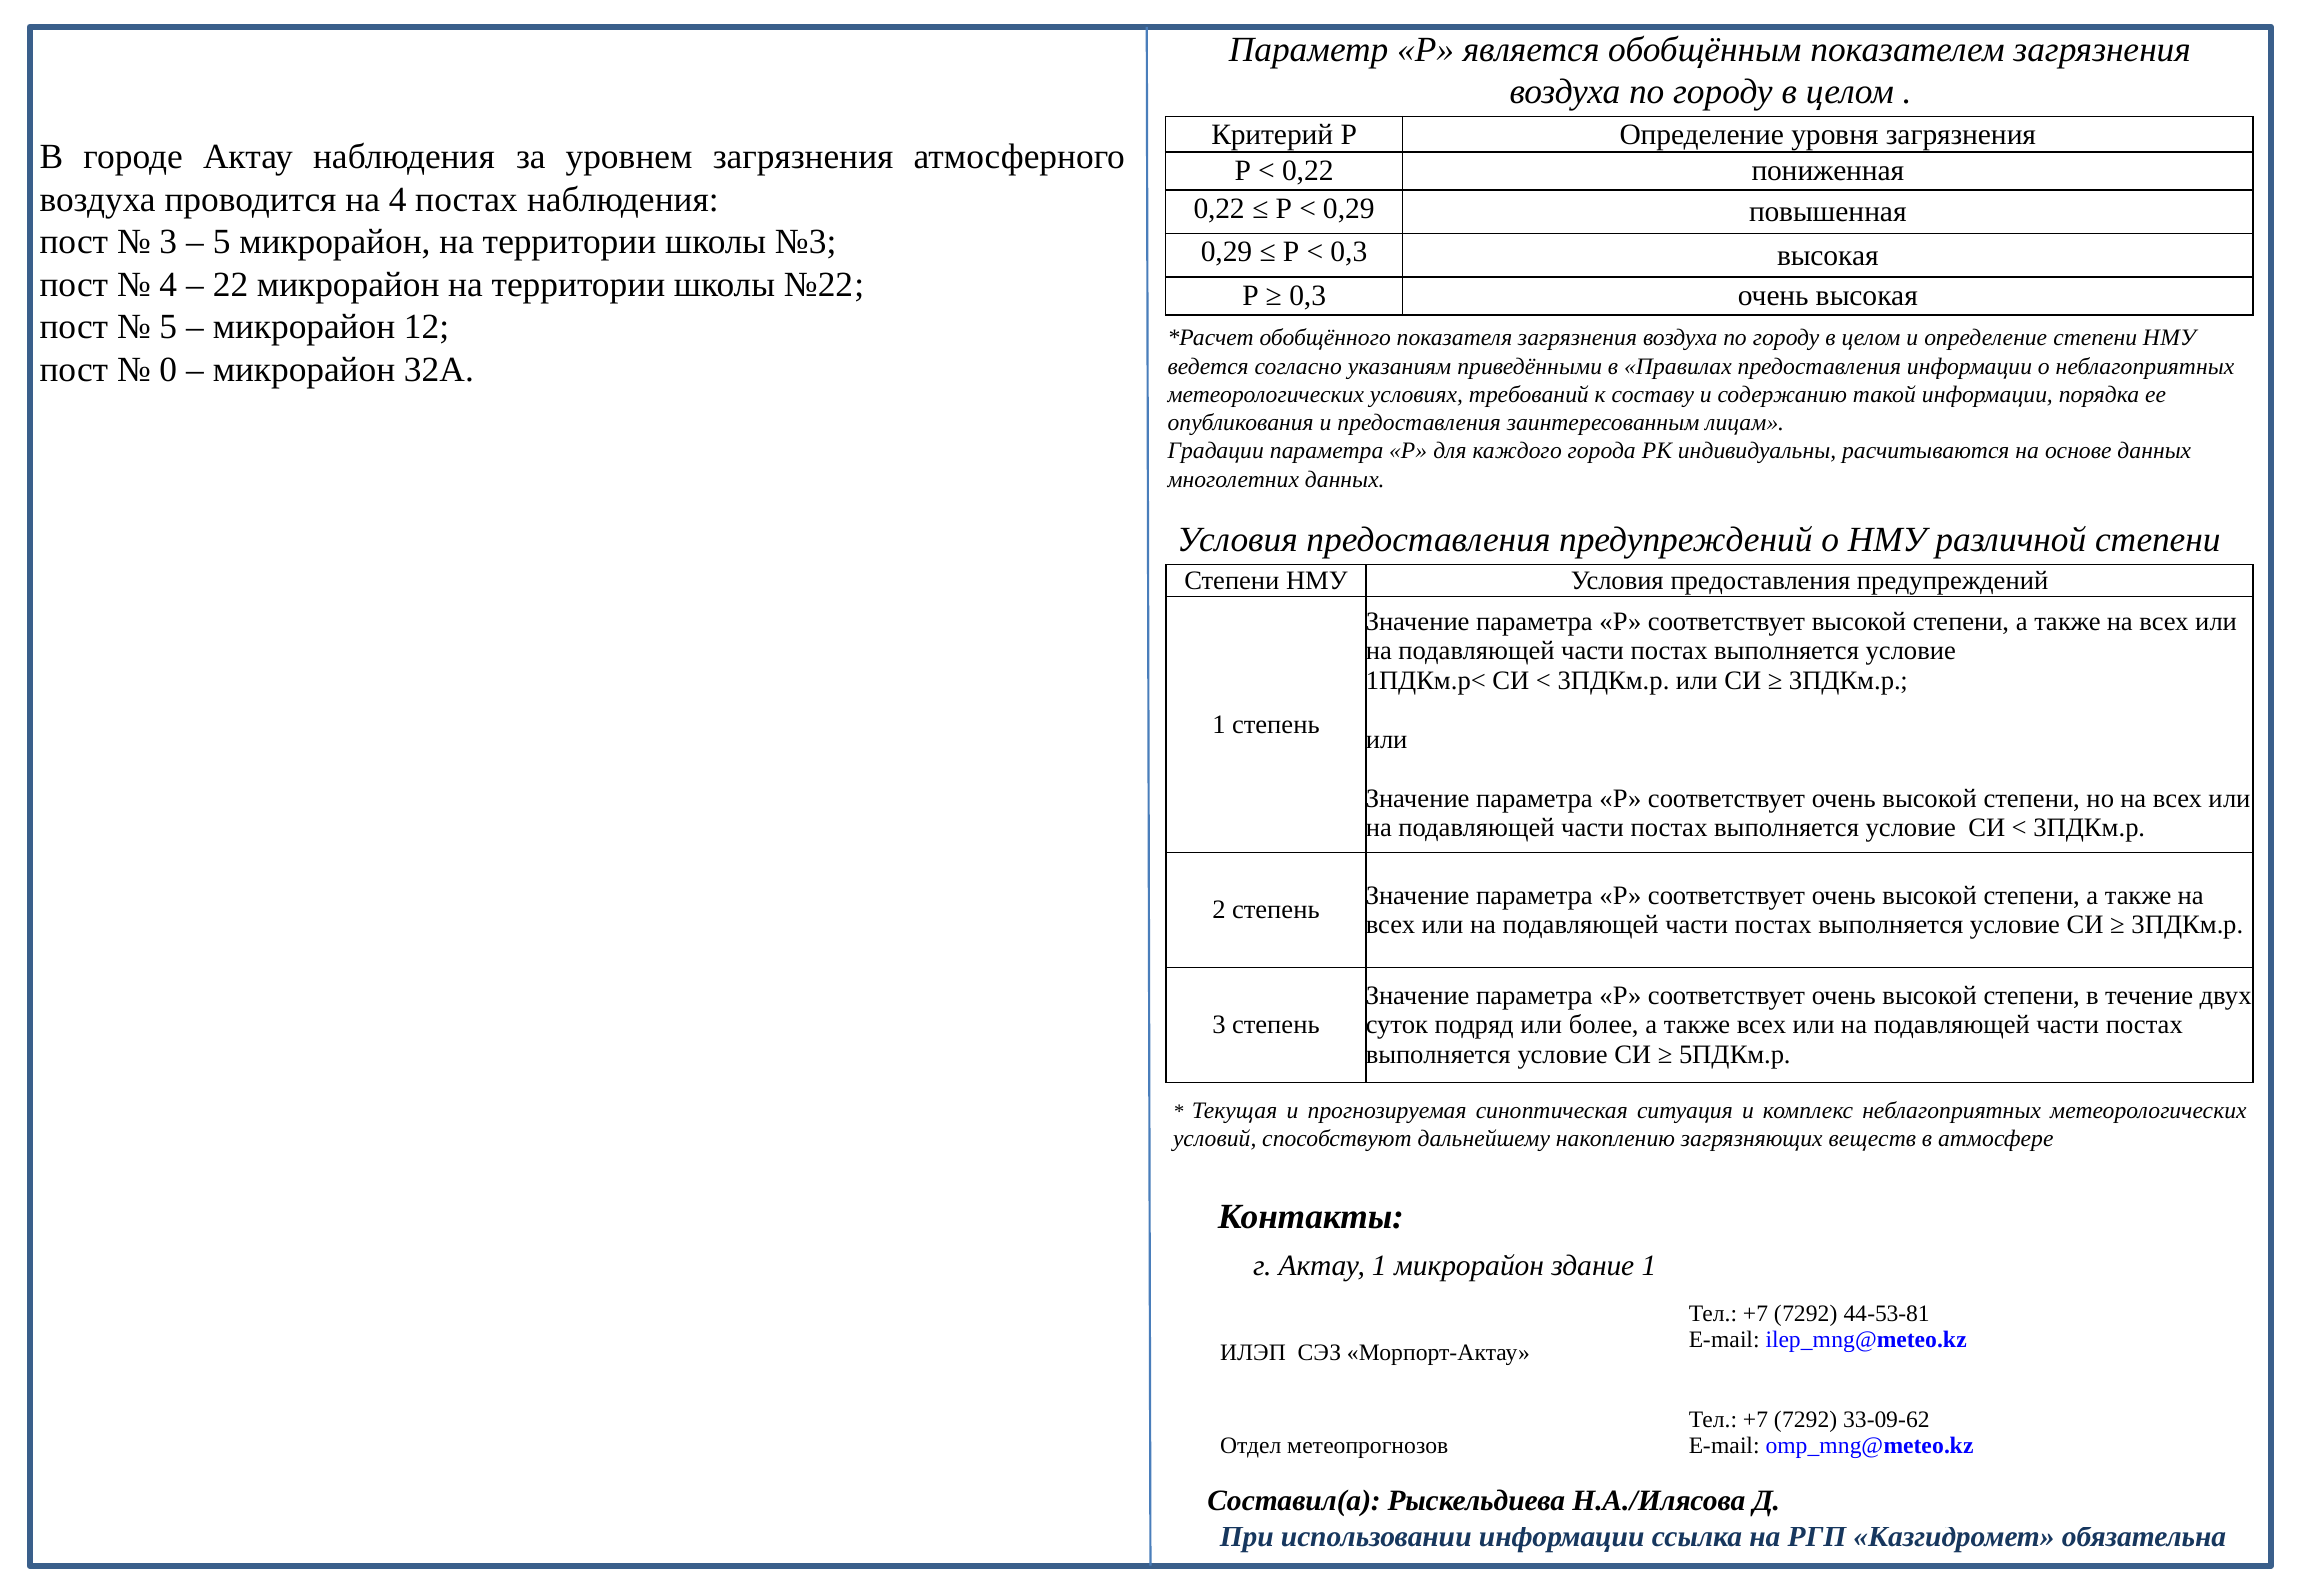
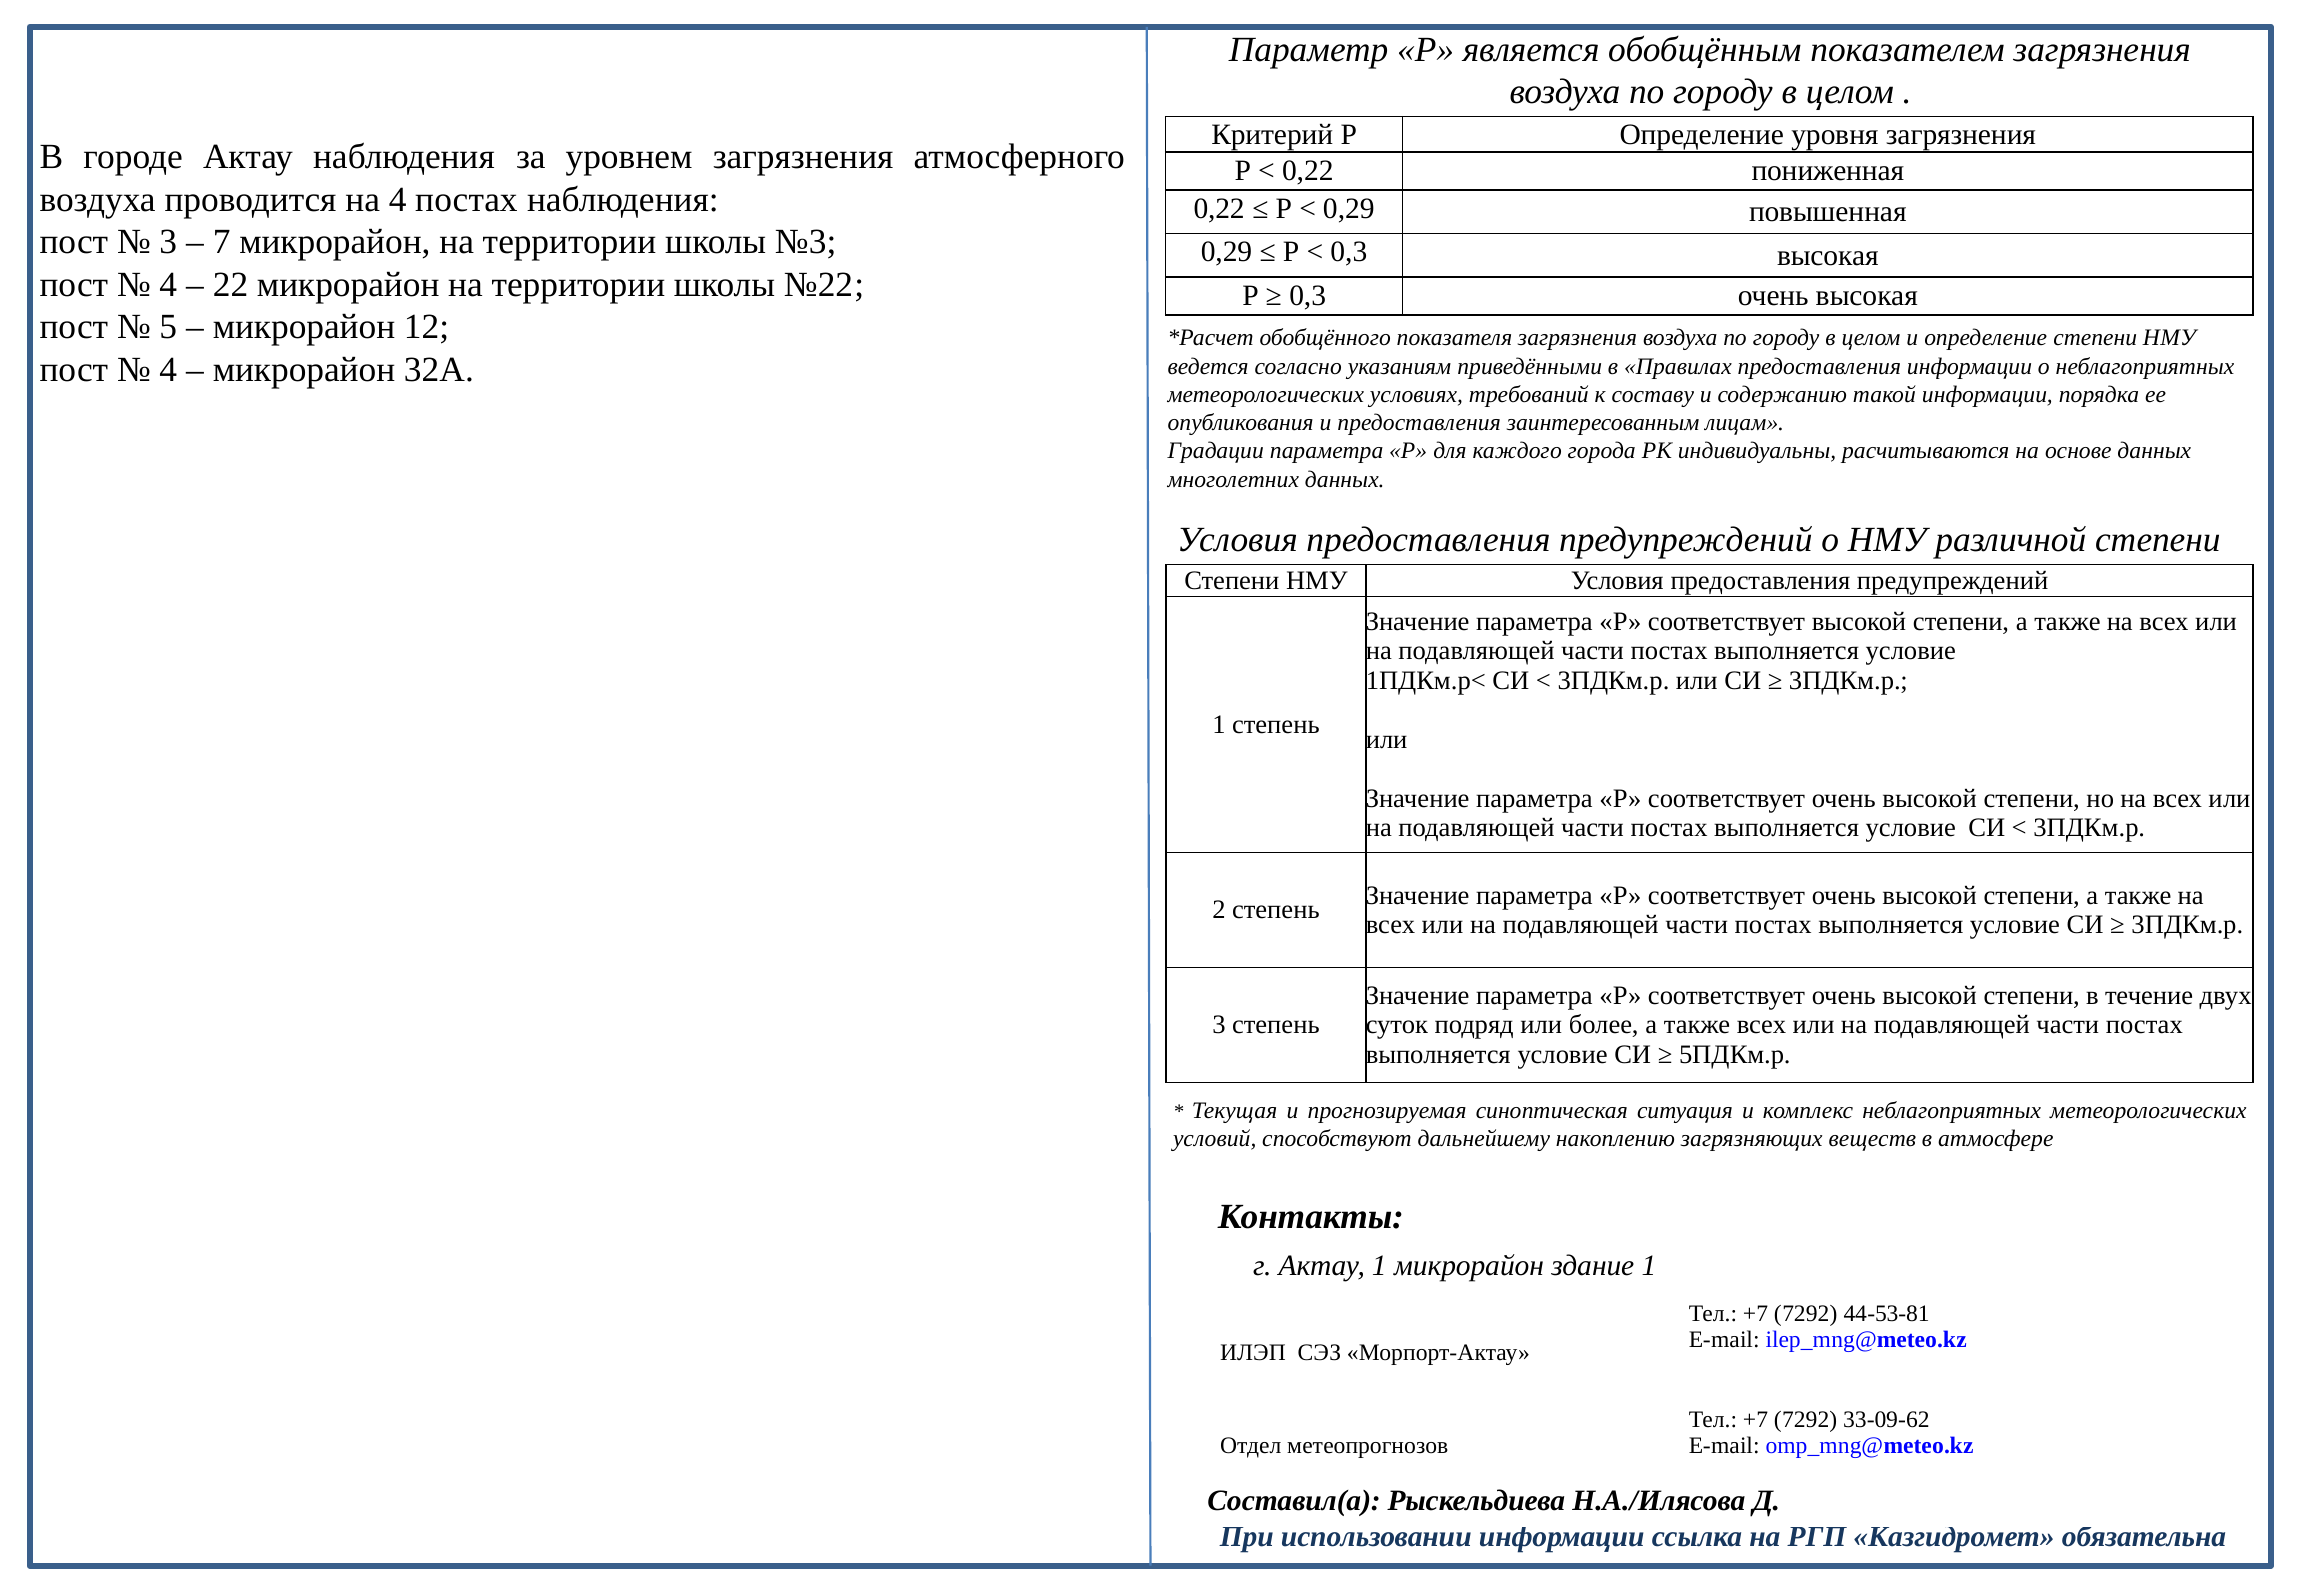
5: 5 -> 7 (222, 242)
0: 0 -> 4 (168, 369)
